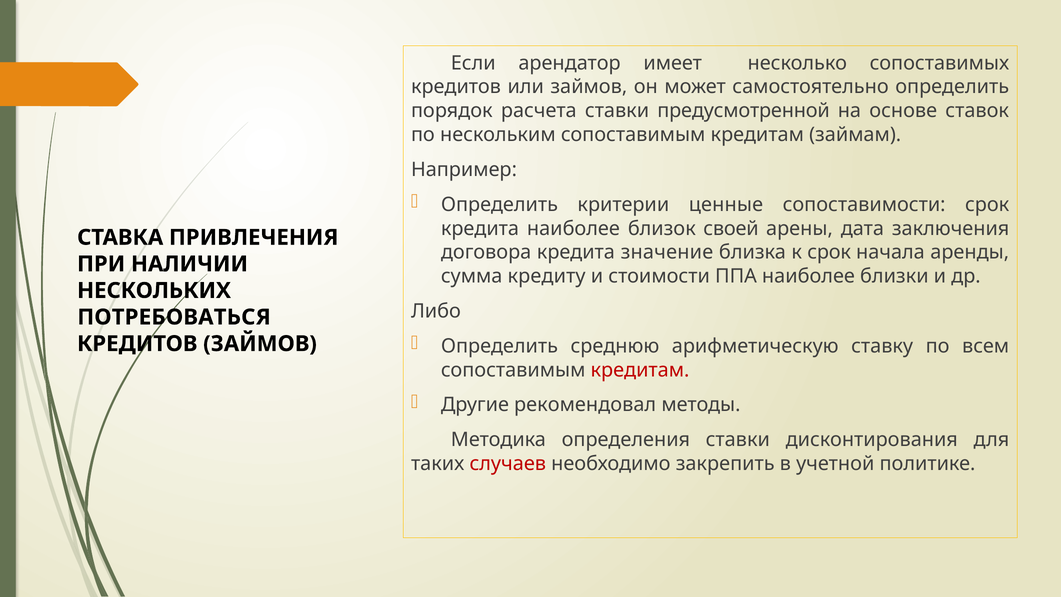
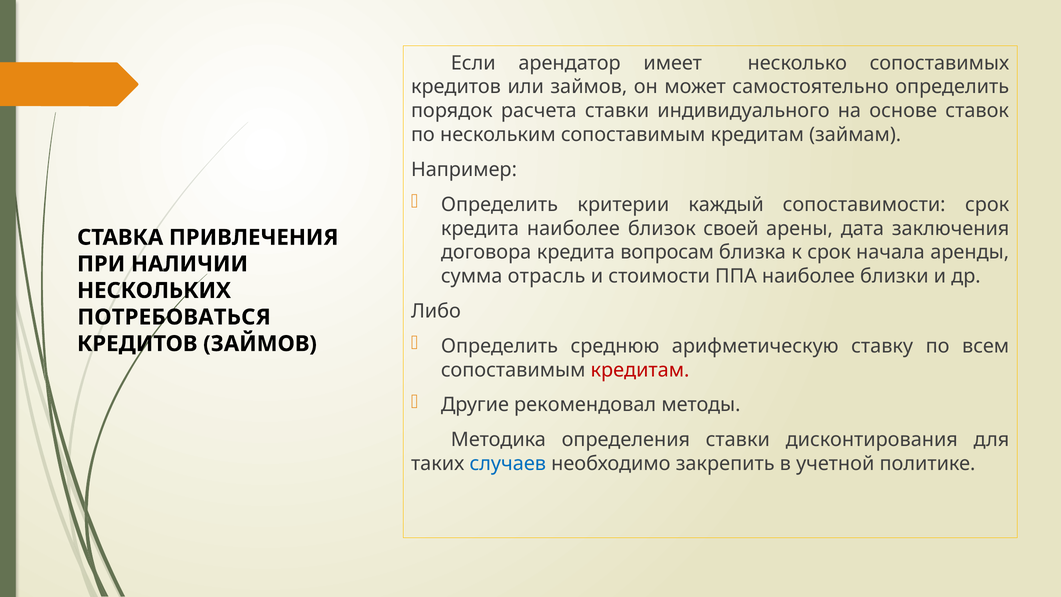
предусмотренной: предусмотренной -> индивидуального (743, 111)
ценные: ценные -> каждый (726, 204)
значение: значение -> вопросам (667, 252)
кредиту: кредиту -> отрасль (547, 276)
случаев colour: red -> blue (508, 464)
